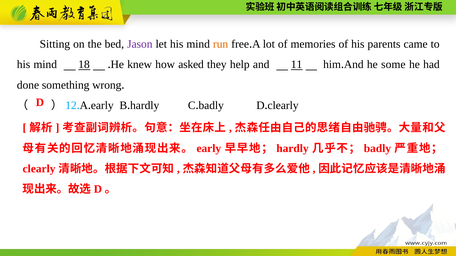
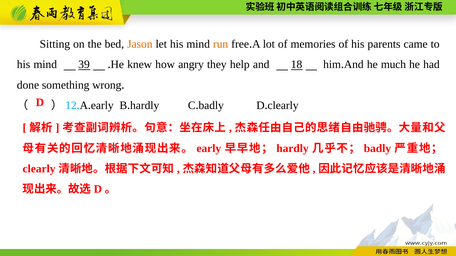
Jason colour: purple -> orange (140, 44)
18: 18 -> 39 (84, 65)
asked: asked -> angry (191, 65)
11: 11 -> 18 (297, 65)
some: some -> much (393, 65)
